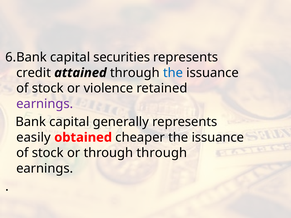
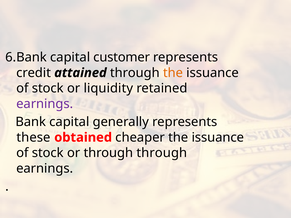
securities: securities -> customer (122, 57)
the colour: blue -> orange (173, 73)
violence: violence -> liquidity (108, 88)
easily: easily -> these (33, 138)
